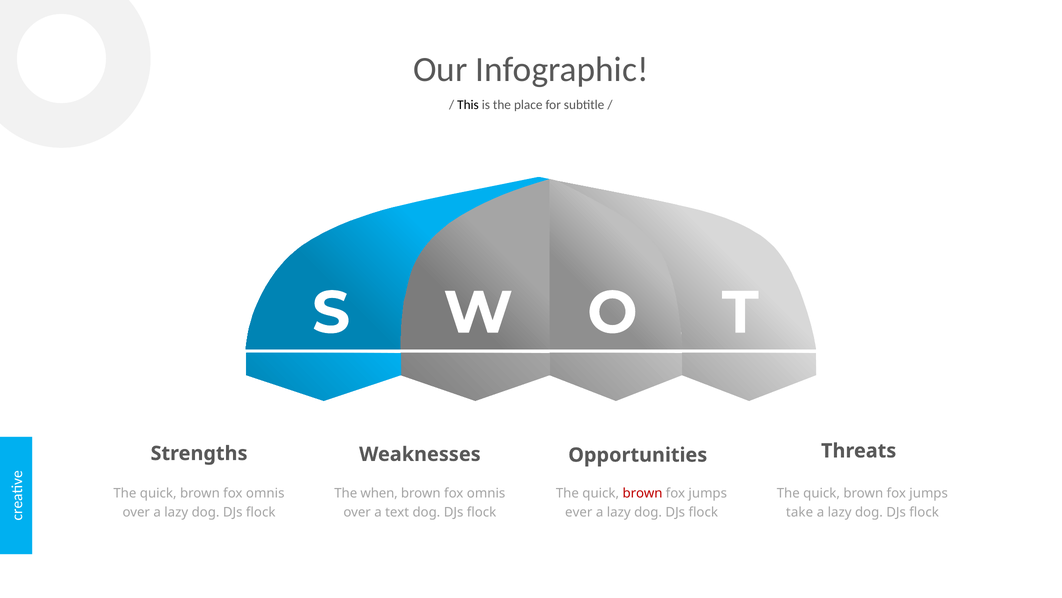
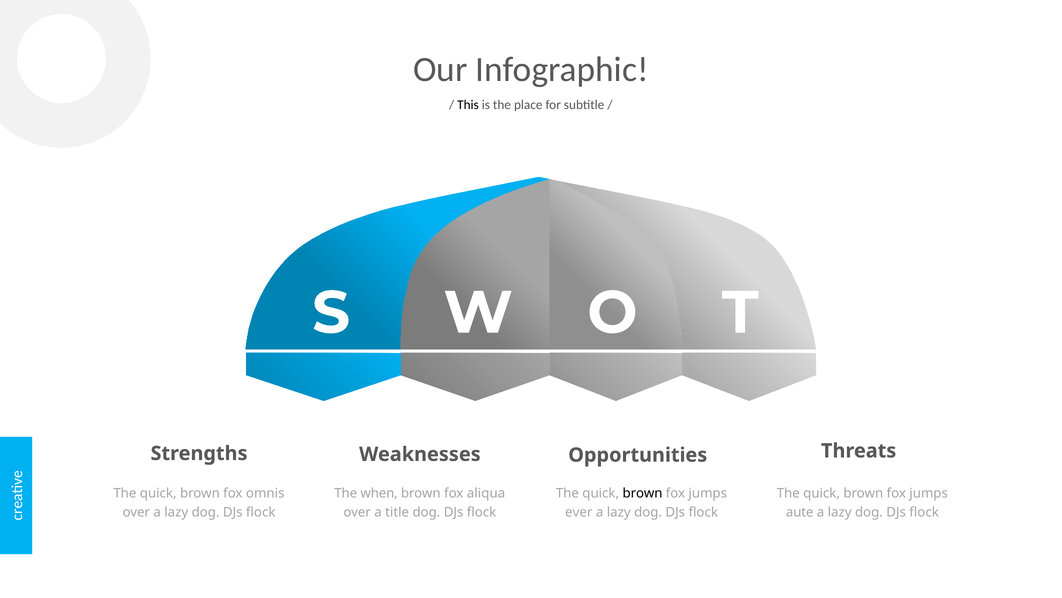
omnis: omnis -> aliqua (486, 493)
brown colour: red -> black (643, 493)
text: text -> title (397, 512)
take: take -> aute (800, 512)
